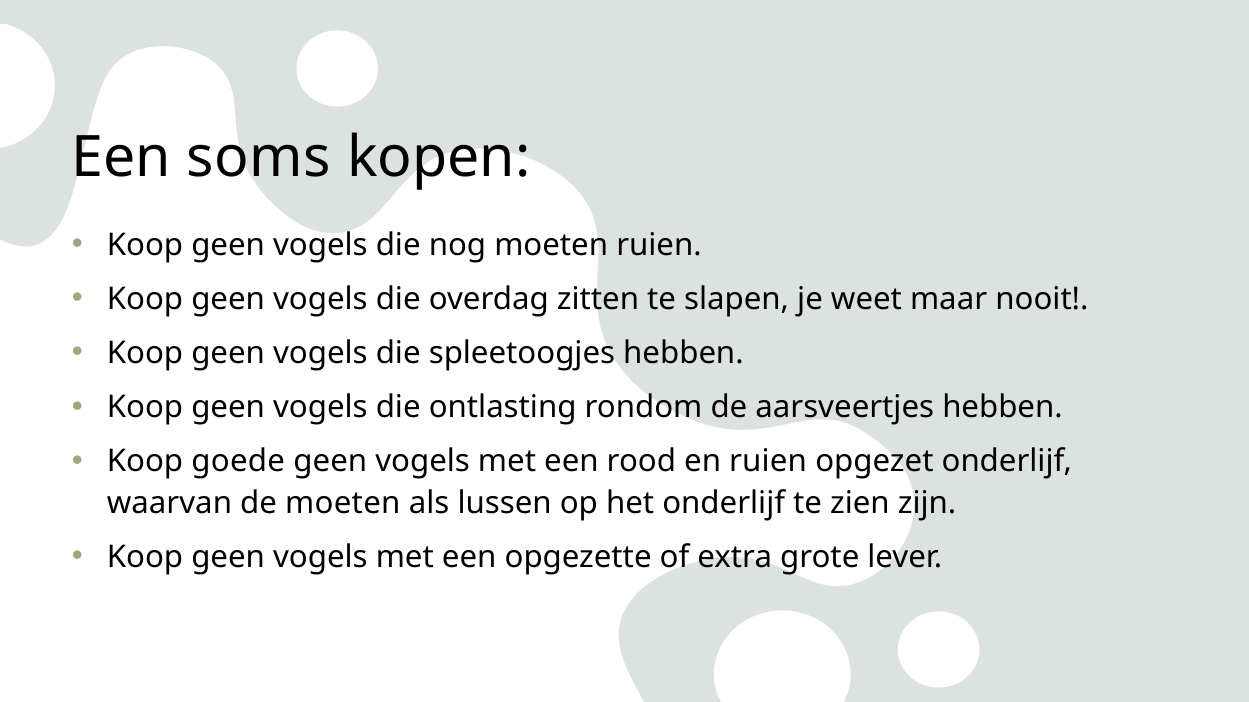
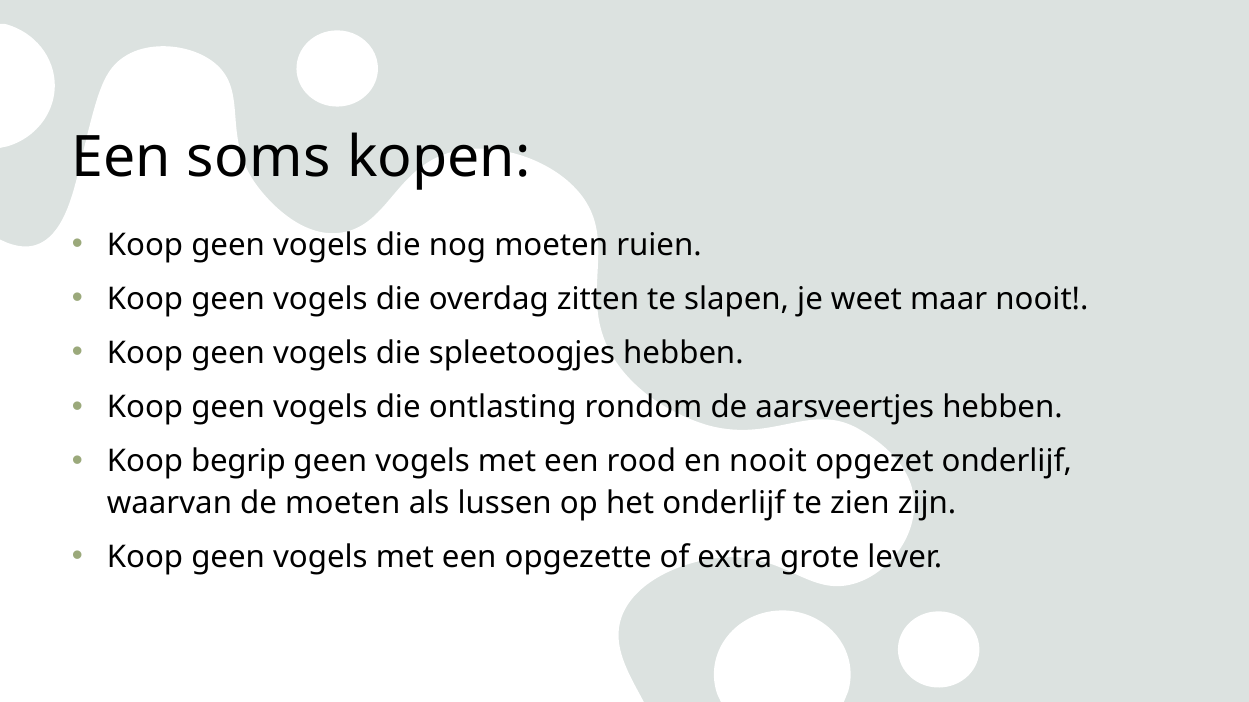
goede: goede -> begrip (239, 462)
en ruien: ruien -> nooit (768, 462)
